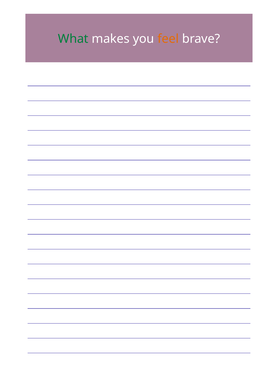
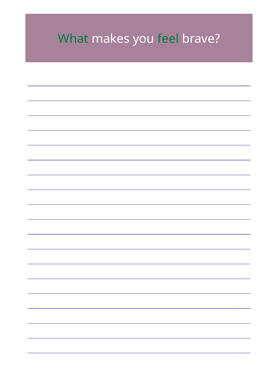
feel colour: orange -> green (168, 39)
